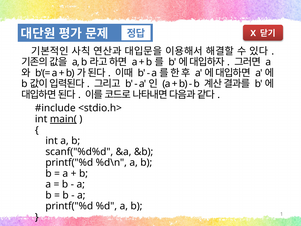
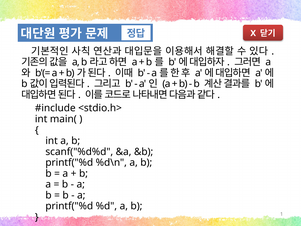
main( underline: present -> none (63, 119)
